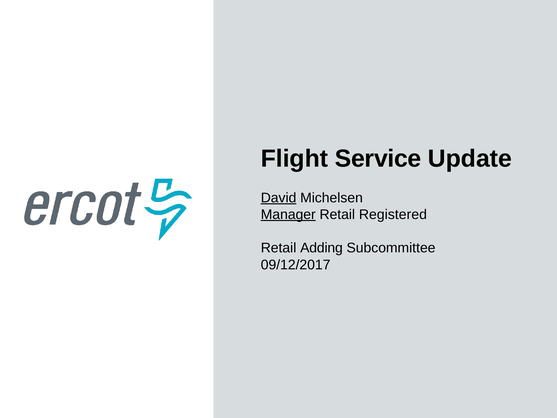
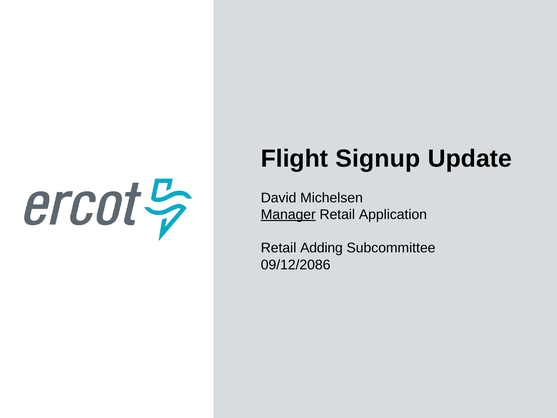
Service: Service -> Signup (378, 159)
David underline: present -> none (279, 198)
Registered: Registered -> Application (393, 214)
09/12/2017: 09/12/2017 -> 09/12/2086 (296, 265)
